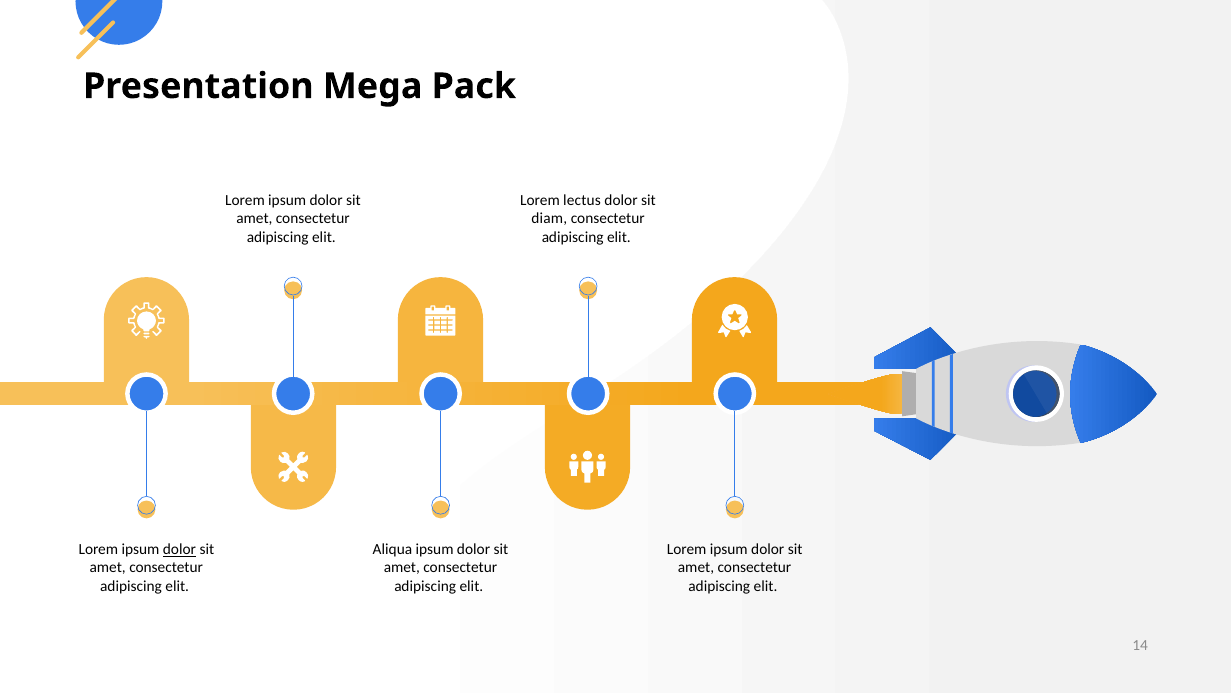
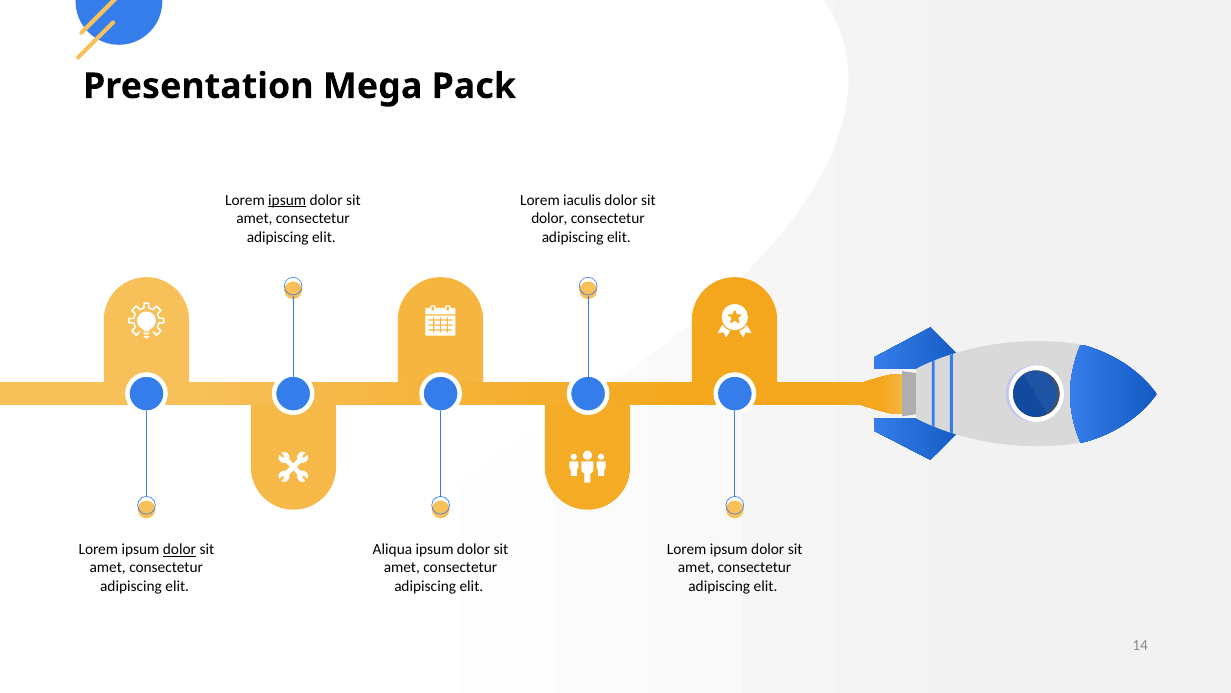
ipsum underline: none -> present (287, 200)
lectus: lectus -> iaculis (582, 200)
diam: diam -> dolor (549, 219)
